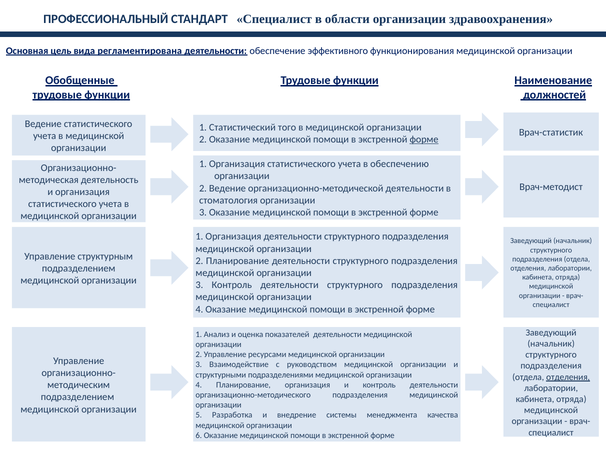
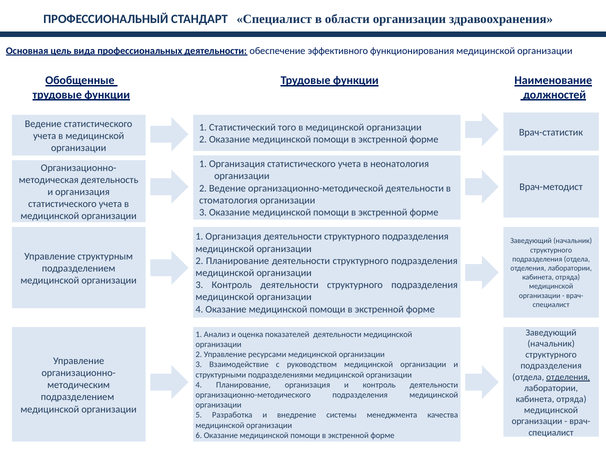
регламентирована: регламентирована -> профессиональных (140, 51)
форме underline: present -> none (424, 140)
обеспечению: обеспечению -> неонатология (400, 164)
